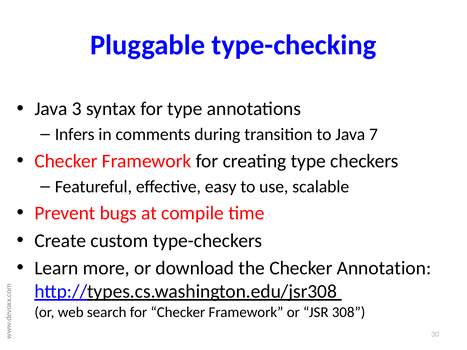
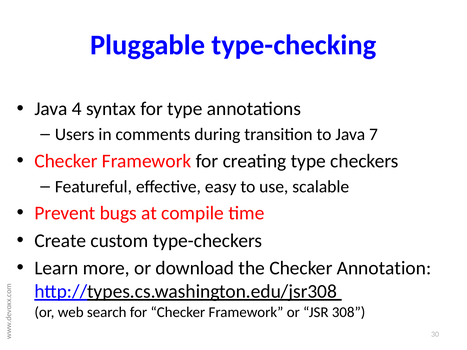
3: 3 -> 4 (77, 109)
Infers: Infers -> Users (75, 135)
